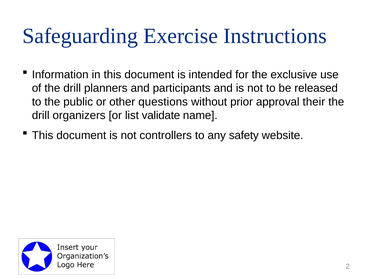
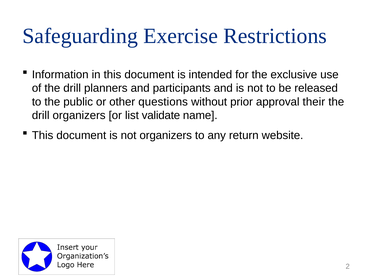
Instructions: Instructions -> Restrictions (275, 36)
not controllers: controllers -> organizers (166, 135)
safety: safety -> return (244, 135)
